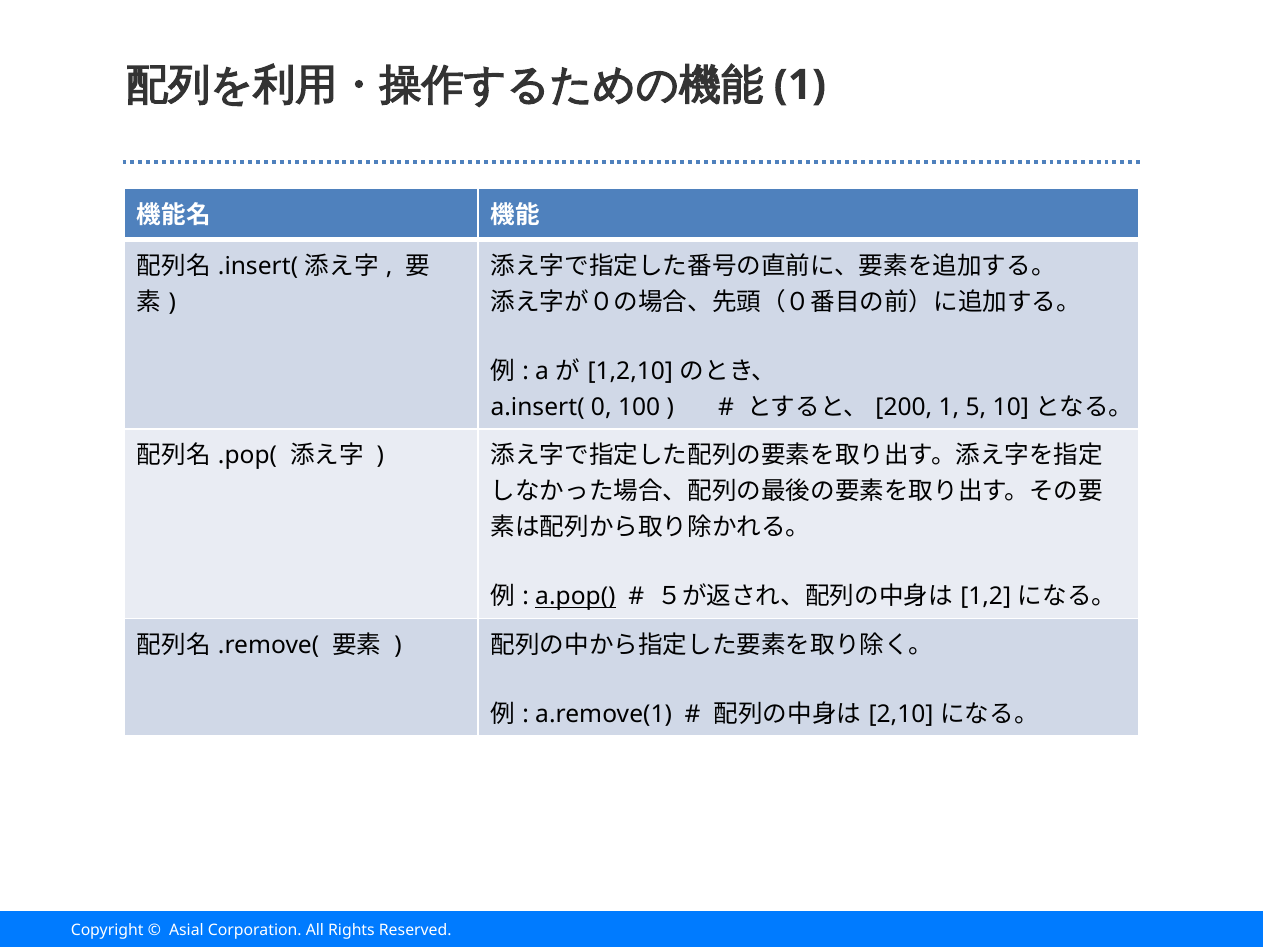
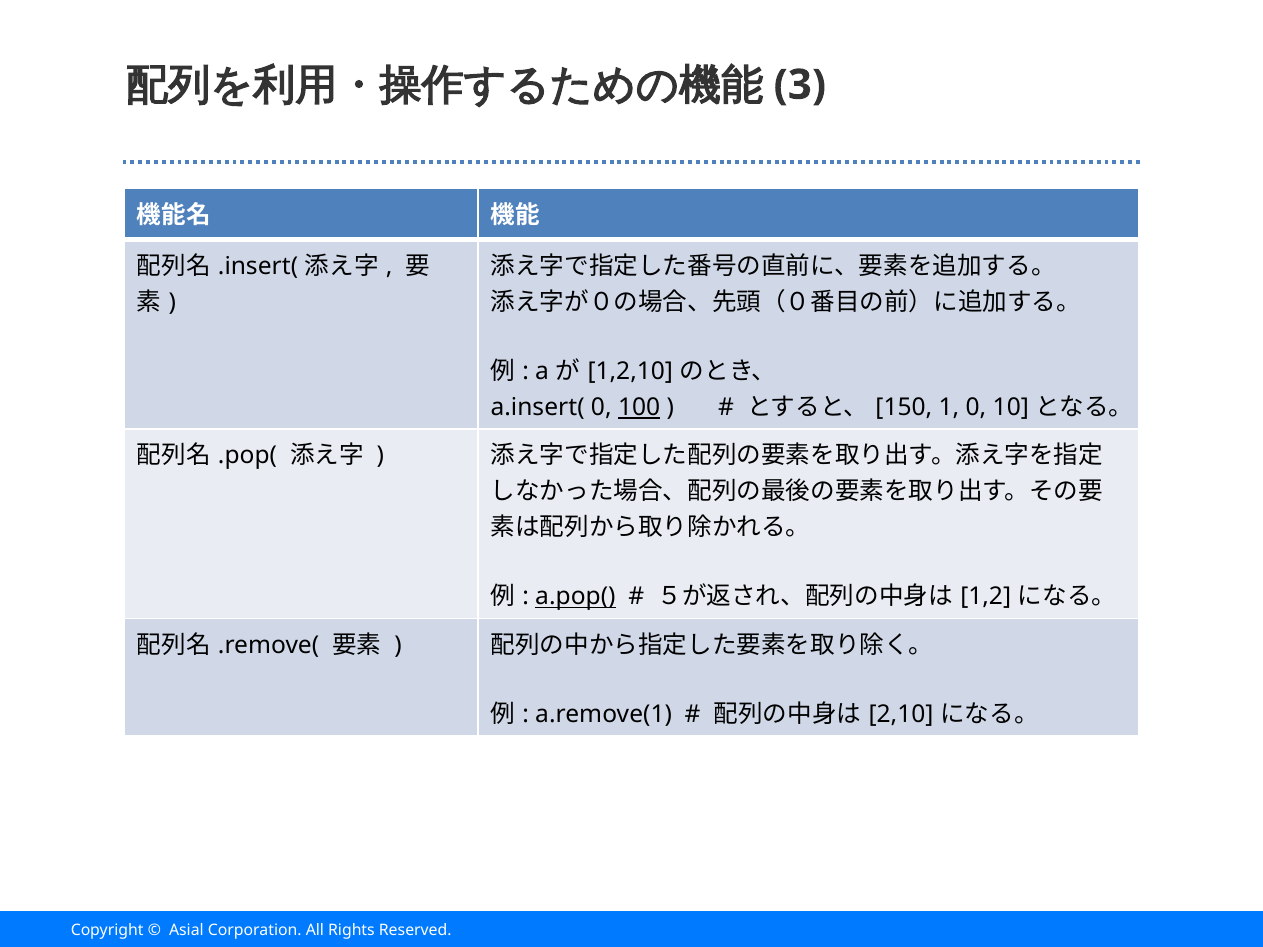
1: 1 -> 3 (800, 85)
100 underline: none -> present (639, 407)
200: 200 -> 150 (904, 407)
1 5: 5 -> 0 (976, 407)
